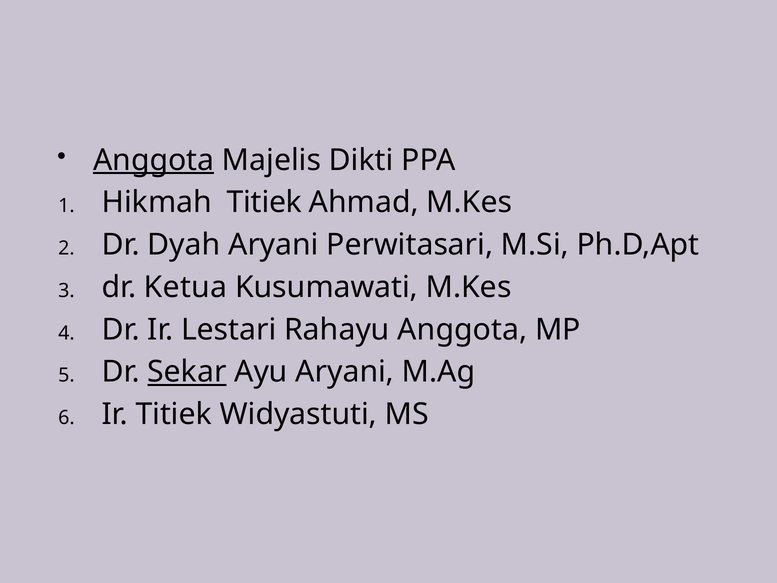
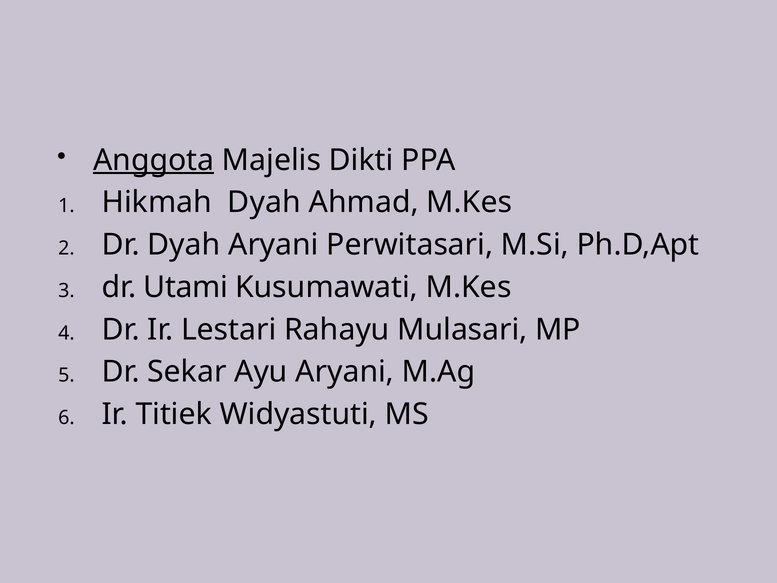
Hikmah Titiek: Titiek -> Dyah (264, 202)
Ketua: Ketua -> Utami (186, 287)
Rahayu Anggota: Anggota -> Mulasari (462, 329)
Sekar underline: present -> none (187, 372)
